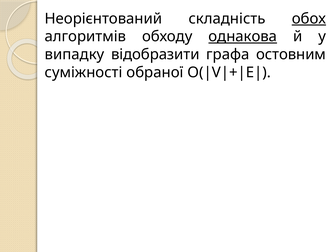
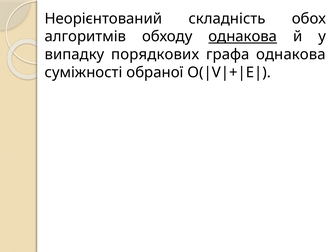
обох underline: present -> none (309, 19)
відобразити: відобразити -> порядкових (155, 54)
графа остовним: остовним -> однакова (291, 54)
